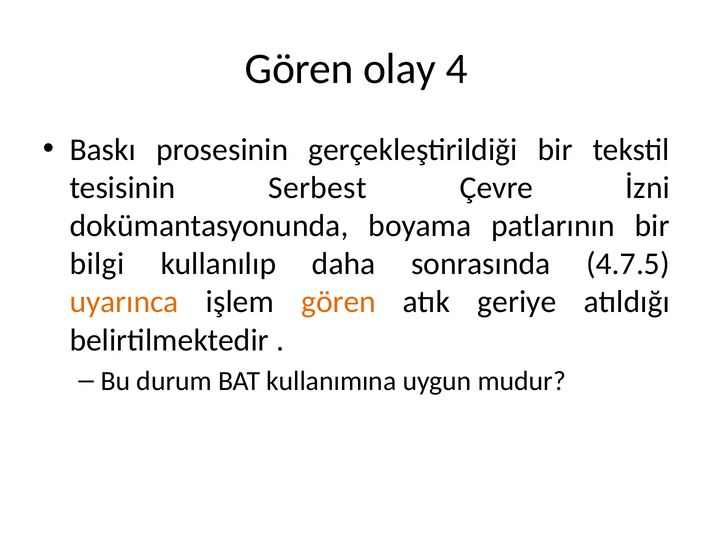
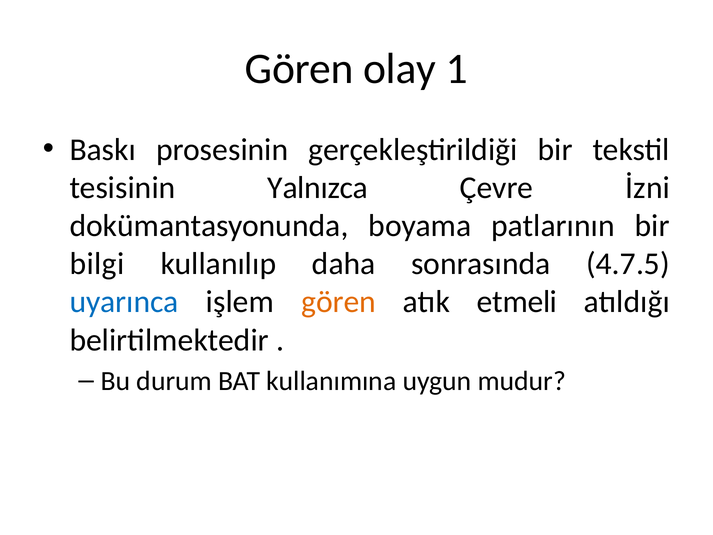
4: 4 -> 1 (457, 69)
Serbest: Serbest -> Yalnızca (318, 188)
uyarınca colour: orange -> blue (124, 302)
geriye: geriye -> etmeli (517, 302)
